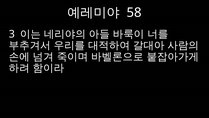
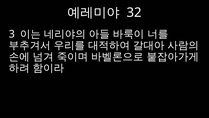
58: 58 -> 32 (134, 13)
